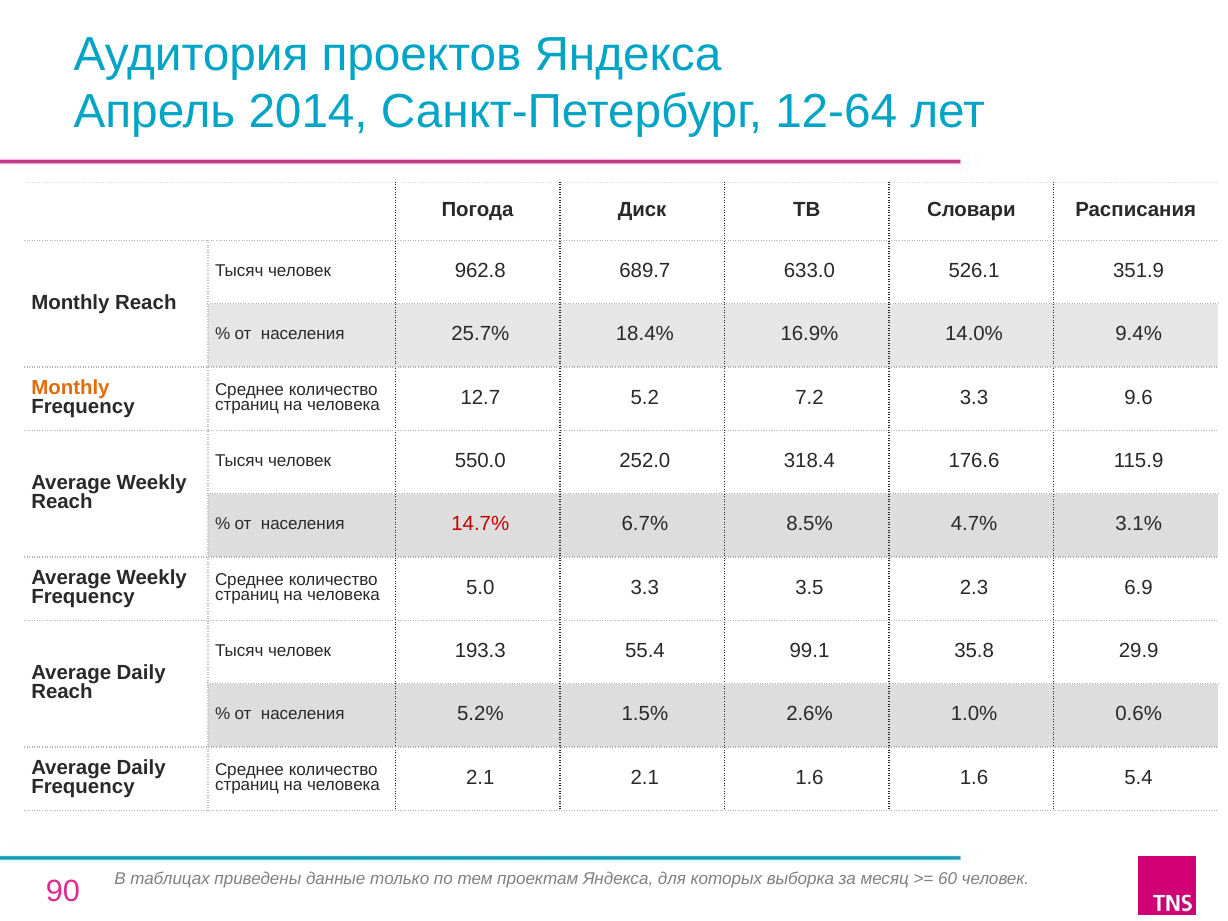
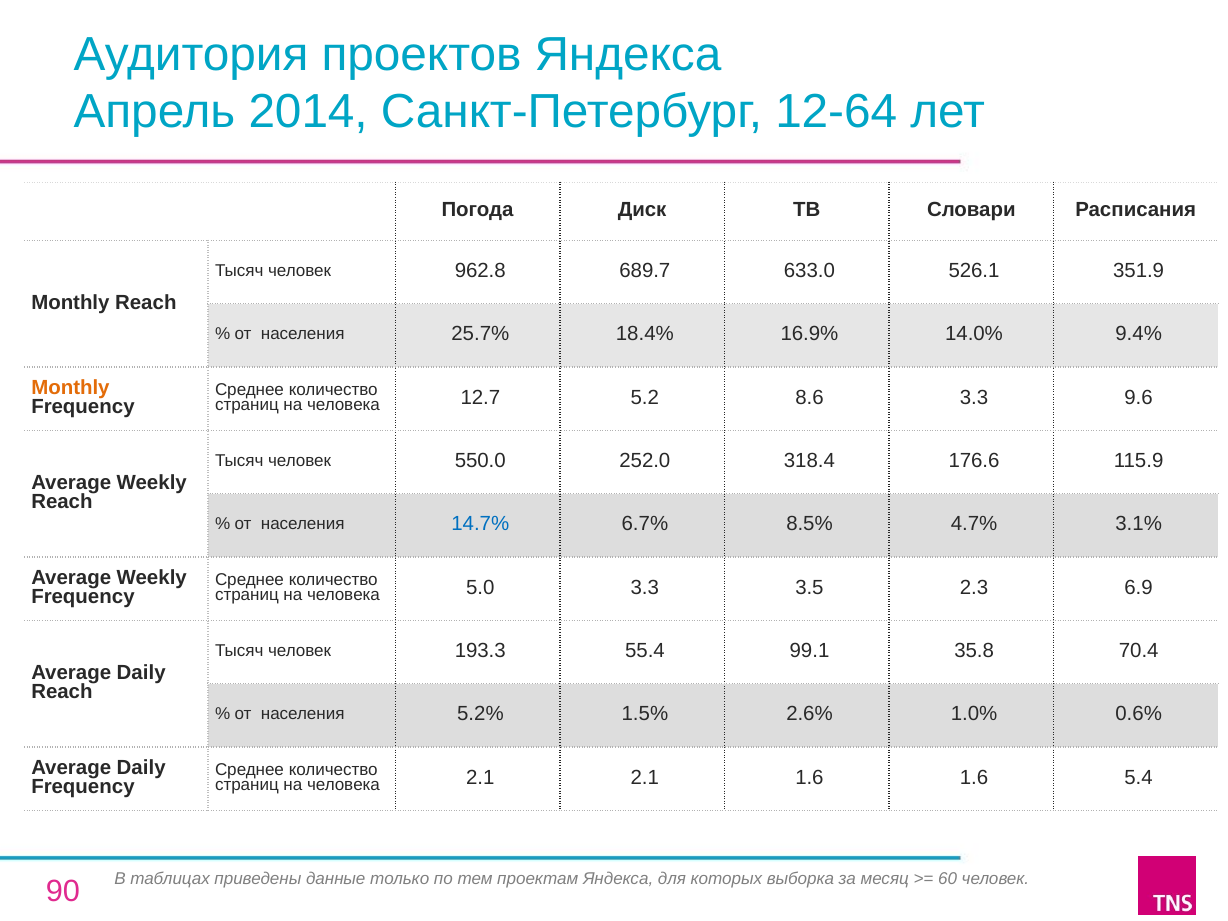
7.2: 7.2 -> 8.6 (809, 397)
14.7% colour: red -> blue (480, 524)
29.9: 29.9 -> 70.4 (1139, 651)
